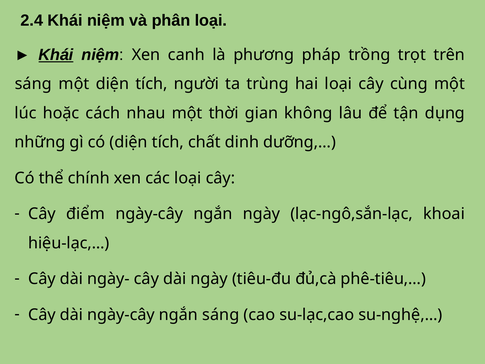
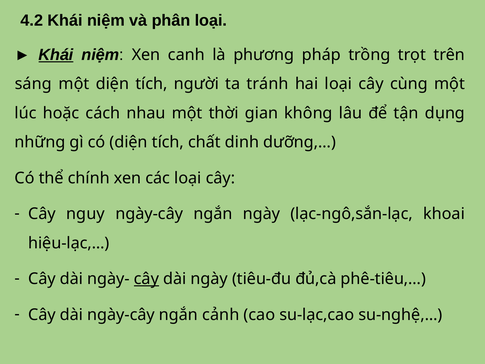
2.4: 2.4 -> 4.2 (32, 21)
trùng: trùng -> tránh (268, 84)
điểm: điểm -> nguy (85, 214)
cây underline: none -> present (146, 279)
ngắn sáng: sáng -> cảnh (221, 315)
